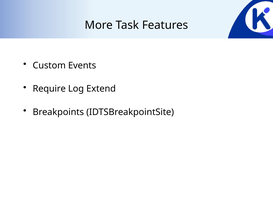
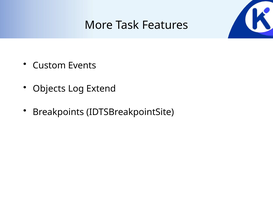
Require: Require -> Objects (49, 89)
